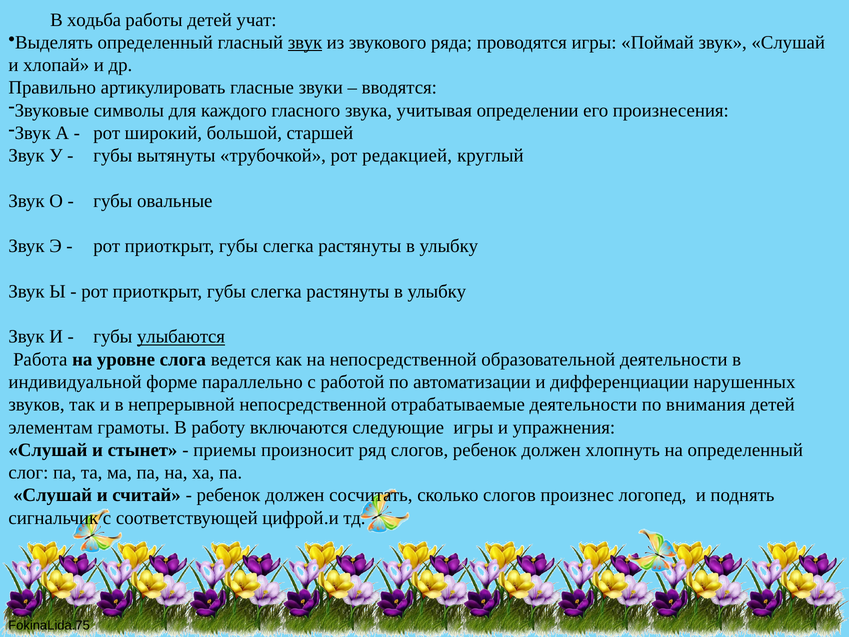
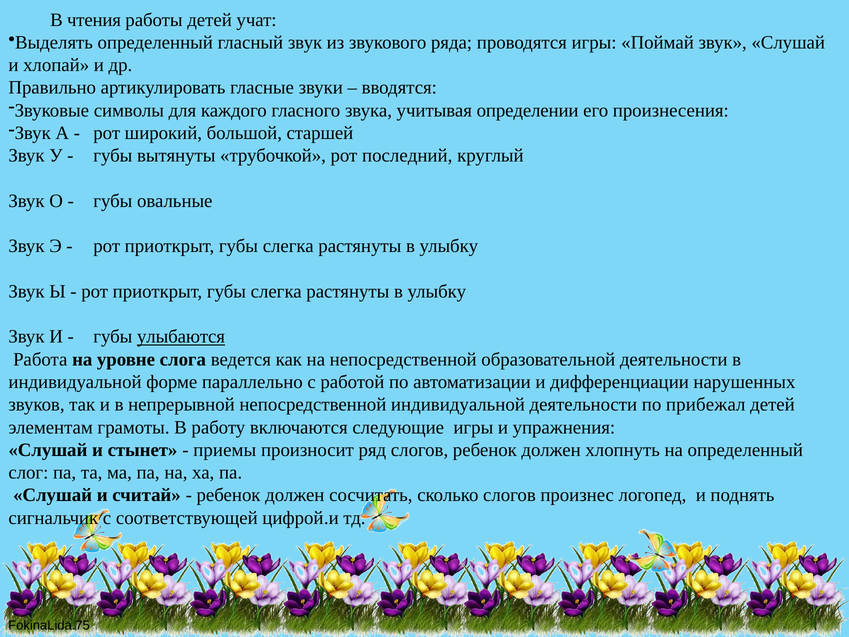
ходьба: ходьба -> чтения (94, 20)
звук underline: present -> none (305, 42)
редакцией: редакцией -> последний (407, 156)
непосредственной отрабатываемые: отрабатываемые -> индивидуальной (458, 405)
внимания: внимания -> прибежал (706, 405)
